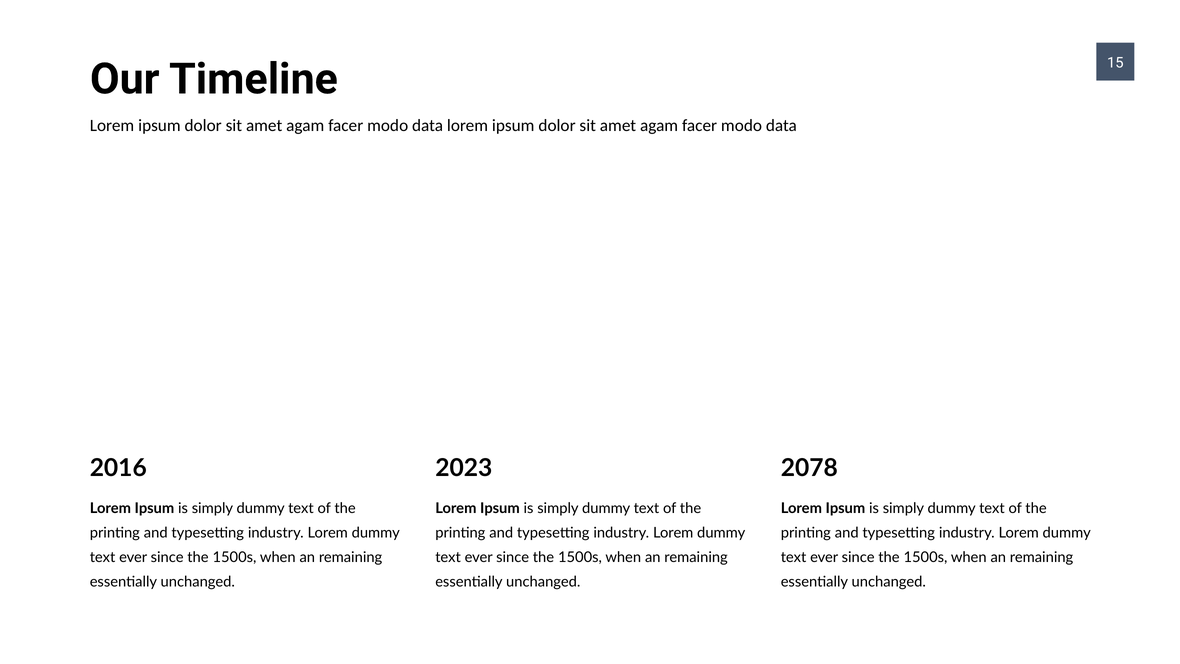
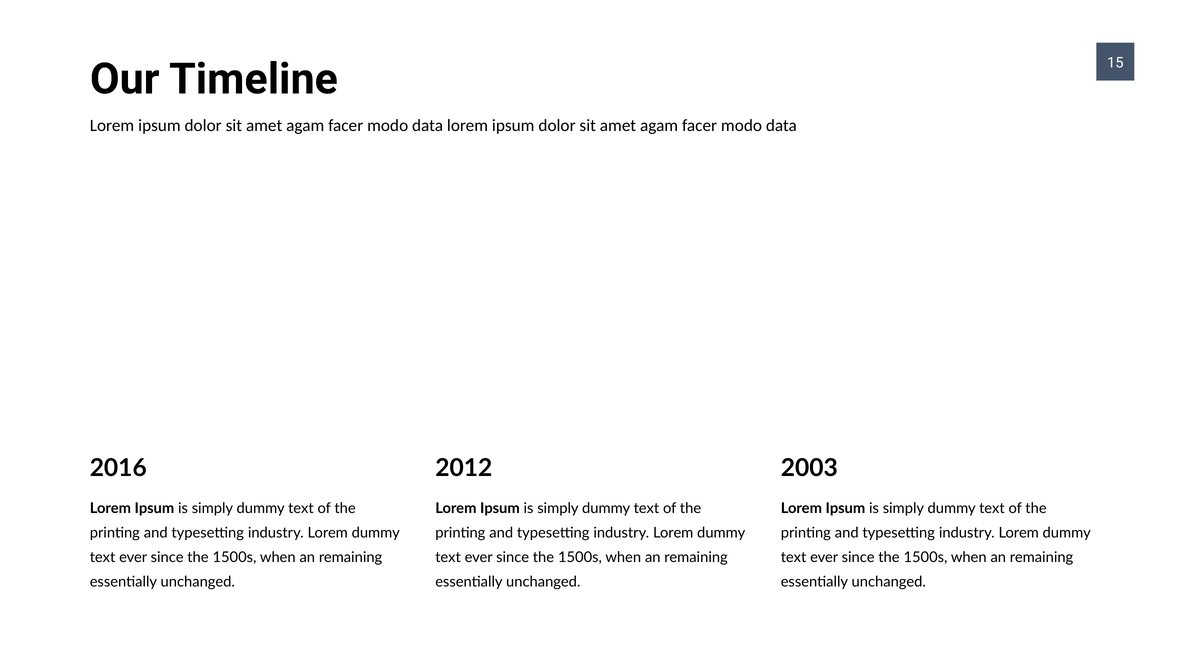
2023: 2023 -> 2012 (464, 468)
2078: 2078 -> 2003 (809, 468)
